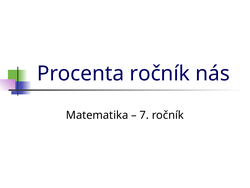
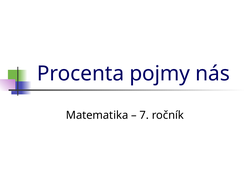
Procenta ročník: ročník -> pojmy (160, 74)
